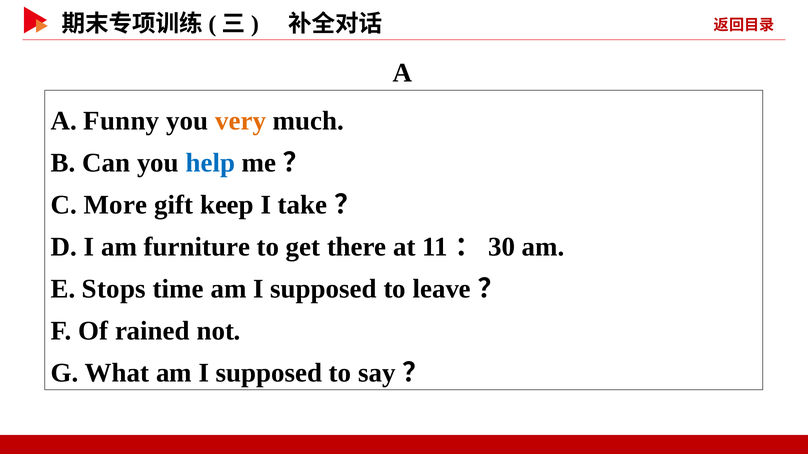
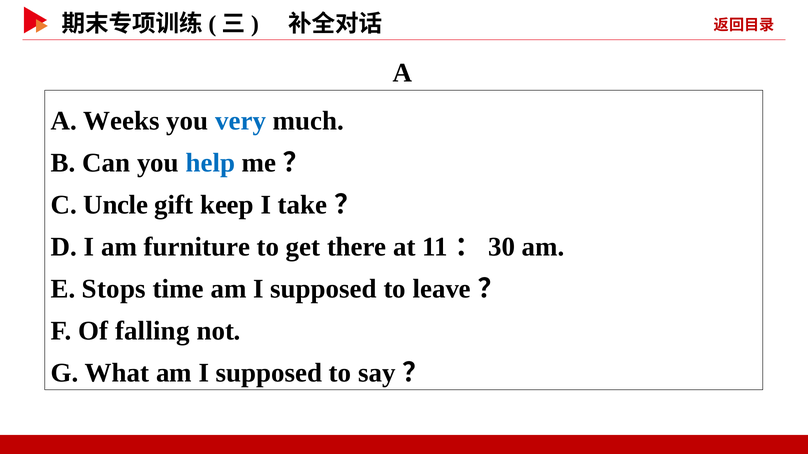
Funny: Funny -> Weeks (122, 121)
very colour: orange -> blue (241, 121)
More: More -> Uncle (116, 205)
rained: rained -> falling (152, 331)
